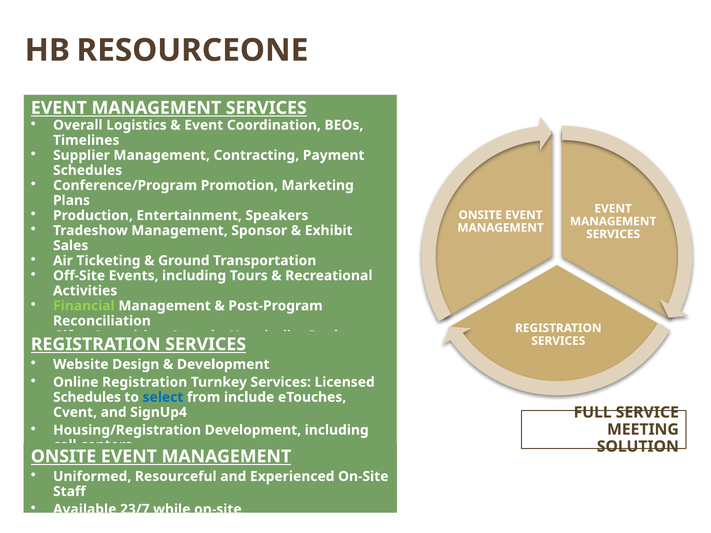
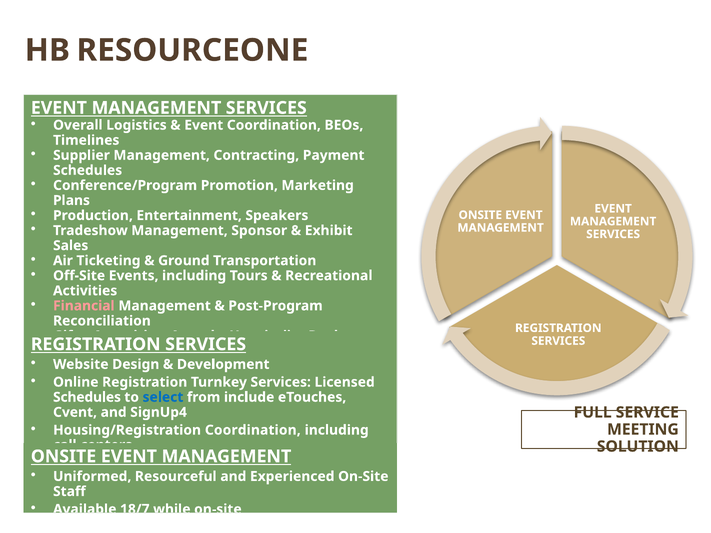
Financial colour: light green -> pink (84, 306)
Housing/Registration Development: Development -> Coordination (253, 430)
23/7: 23/7 -> 18/7 (135, 510)
